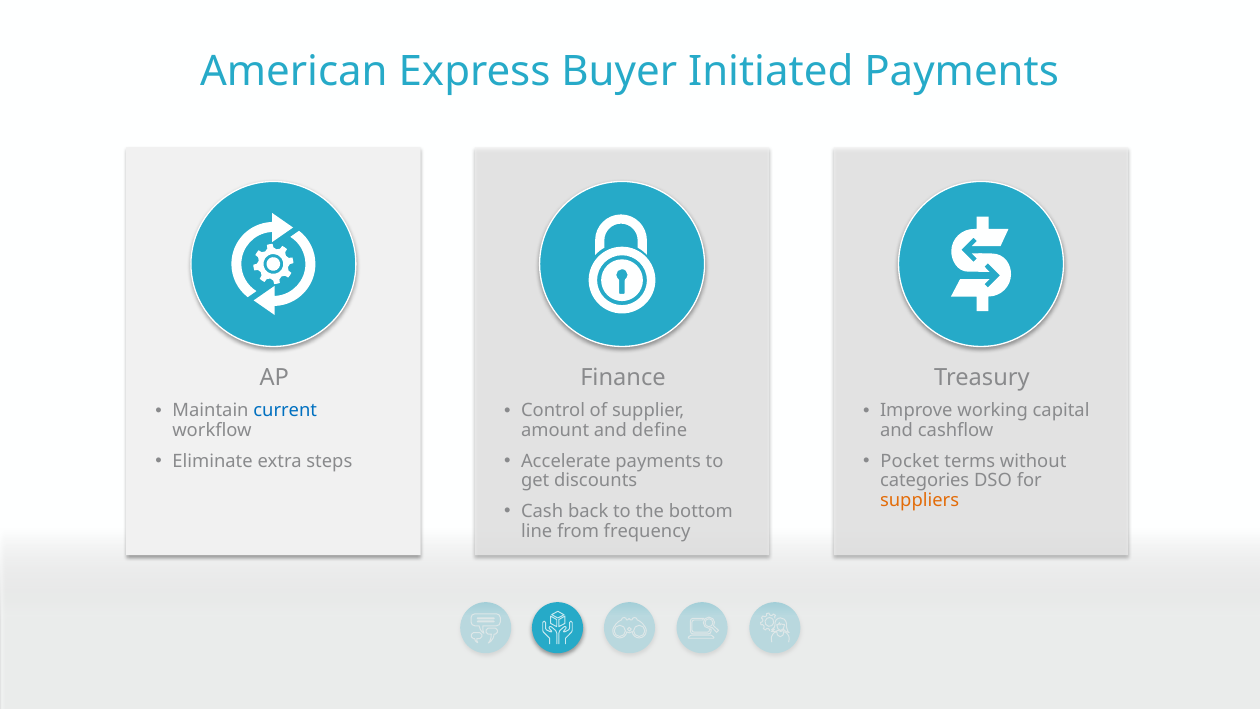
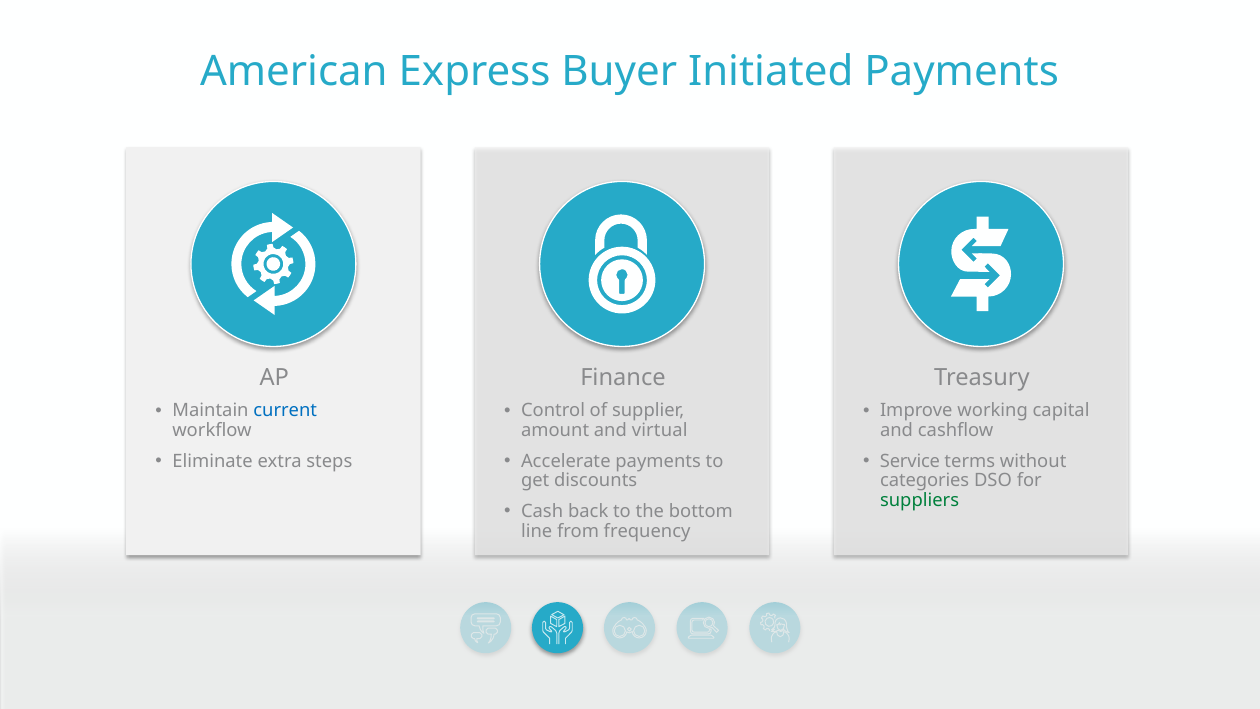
define: define -> virtual (660, 431)
Pocket: Pocket -> Service (910, 461)
suppliers colour: orange -> green (920, 501)
